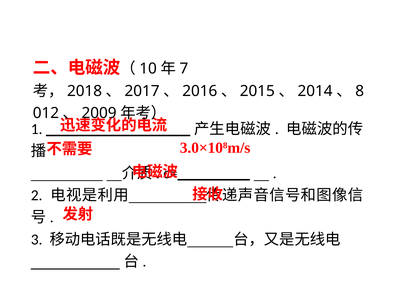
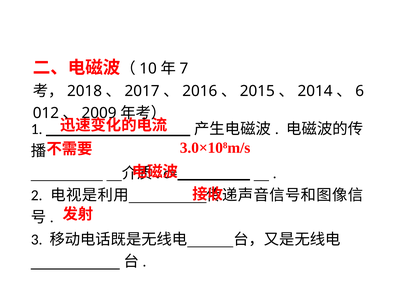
8: 8 -> 6 (360, 91)
